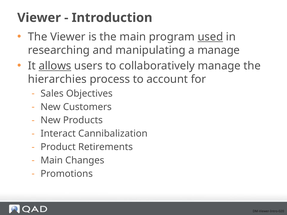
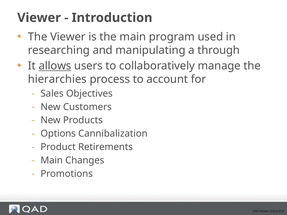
used underline: present -> none (210, 37)
a manage: manage -> through (219, 50)
Interact: Interact -> Options (58, 134)
